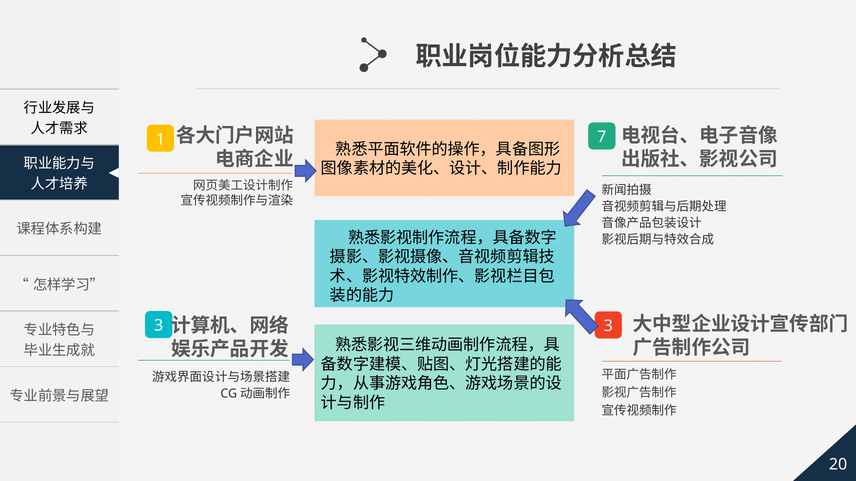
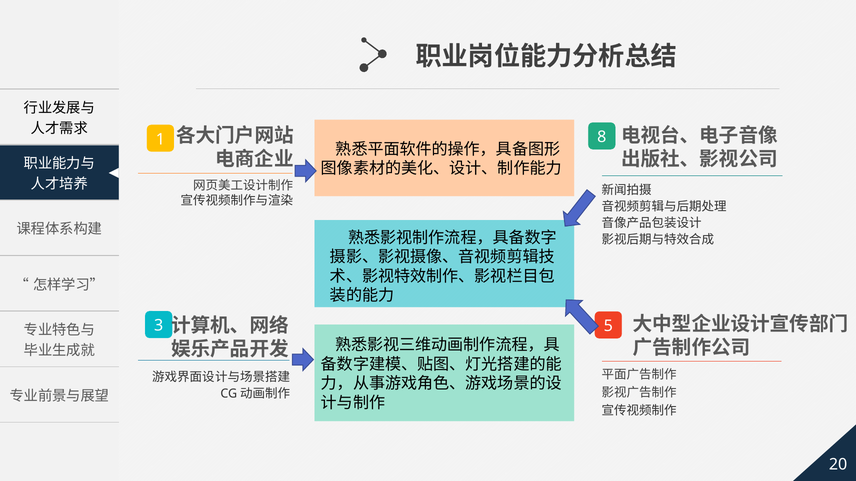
7: 7 -> 8 (602, 137)
3 3: 3 -> 5 (608, 326)
